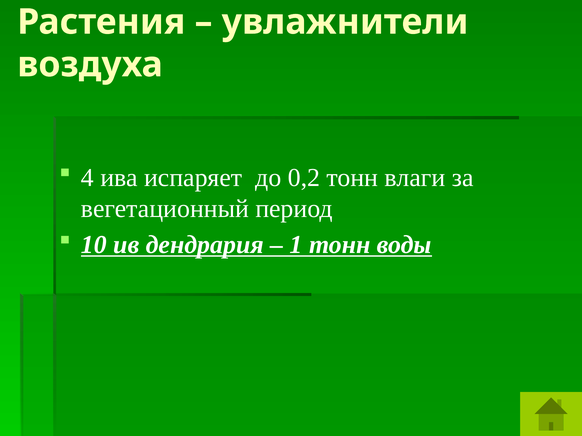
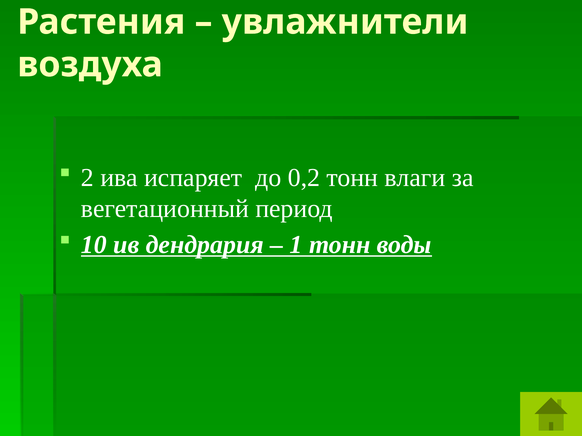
4: 4 -> 2 (87, 178)
